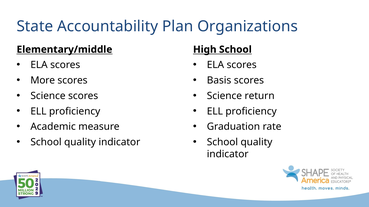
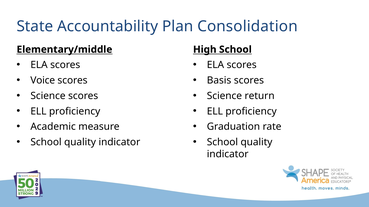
Organizations: Organizations -> Consolidation (247, 26)
More: More -> Voice (43, 81)
